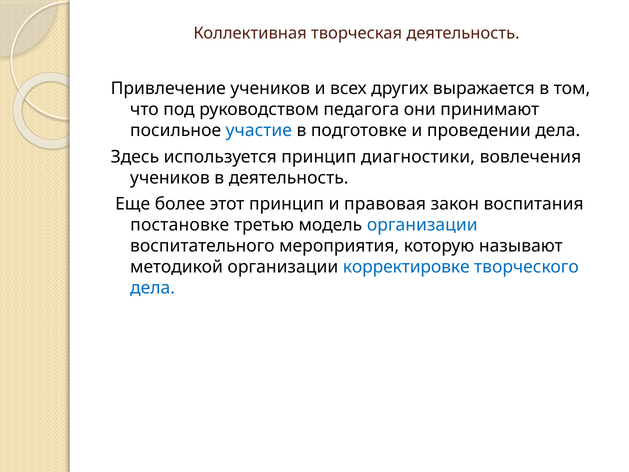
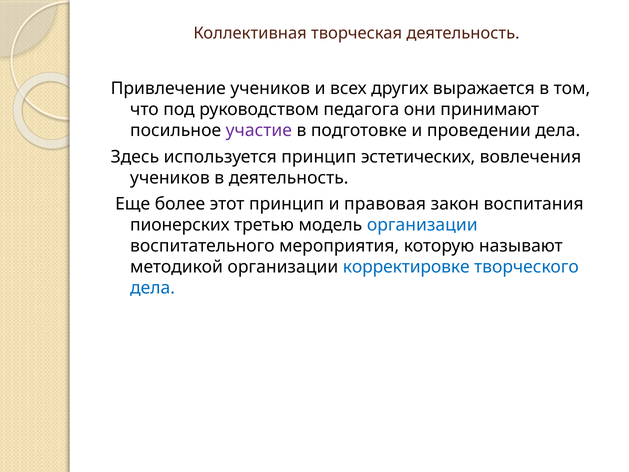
участие colour: blue -> purple (259, 131)
диагностики: диагностики -> эстетических (418, 157)
постановке: постановке -> пионерских (180, 225)
